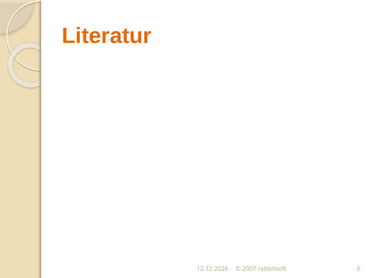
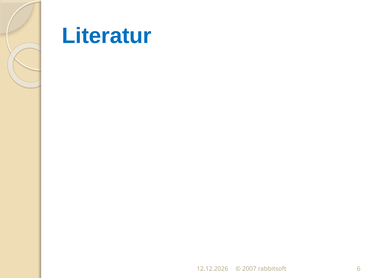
Literatur colour: orange -> blue (107, 36)
